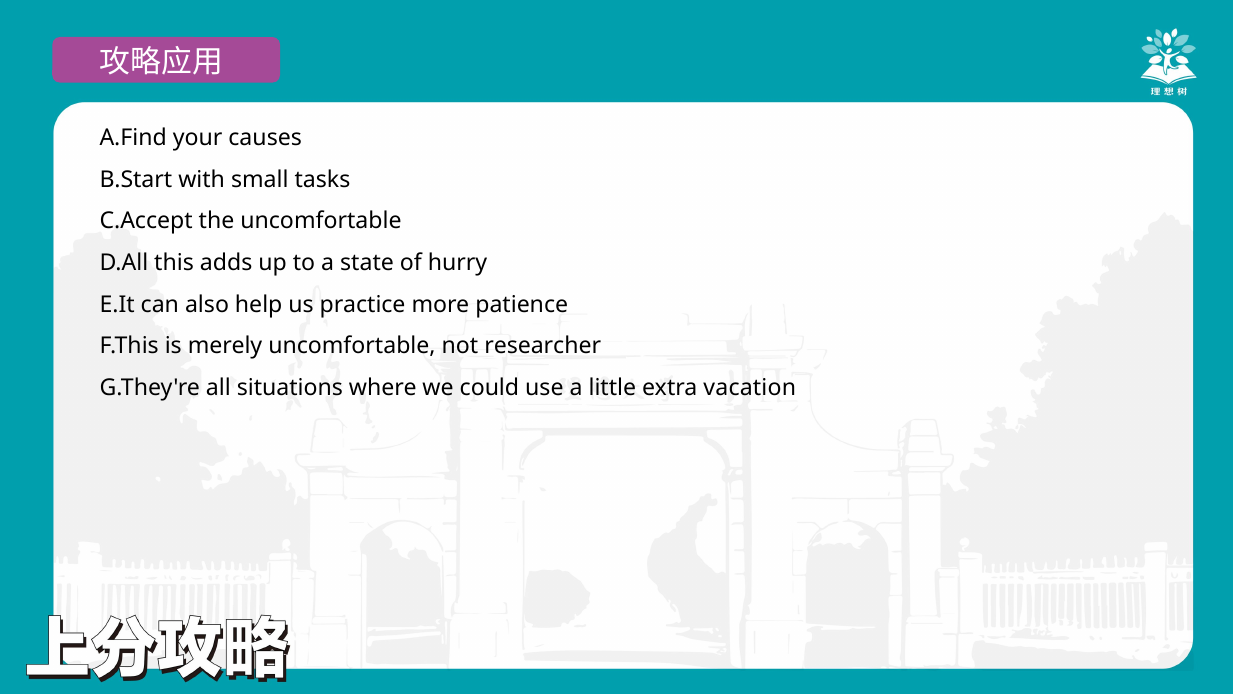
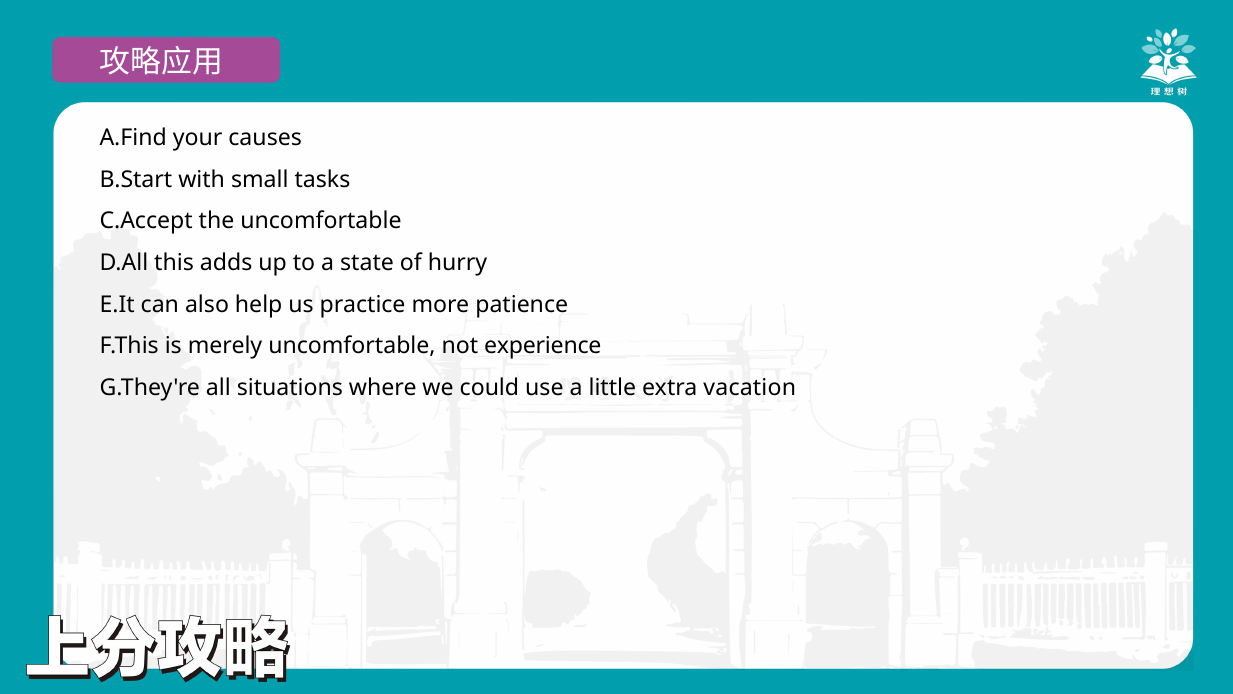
researcher: researcher -> experience (543, 346)
